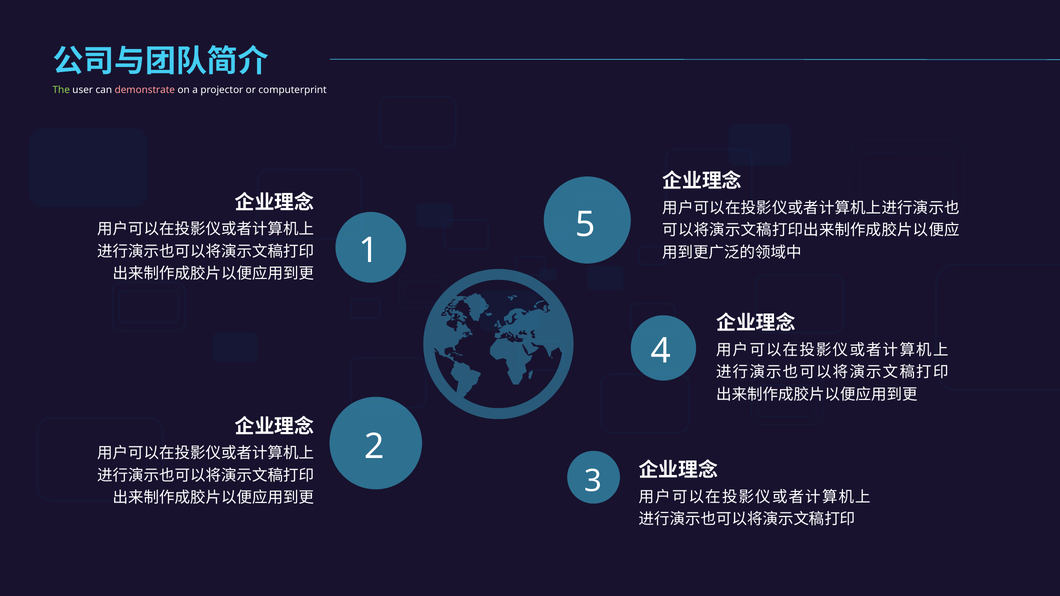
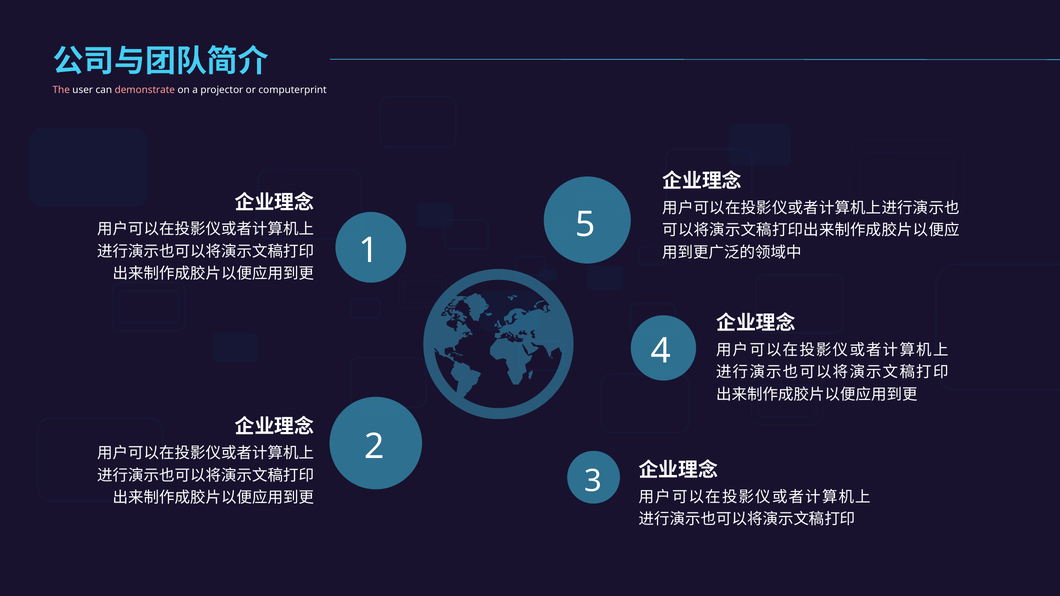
The colour: light green -> pink (61, 90)
